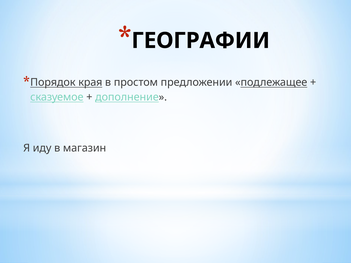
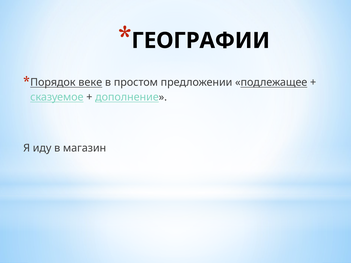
края: края -> веке (90, 83)
